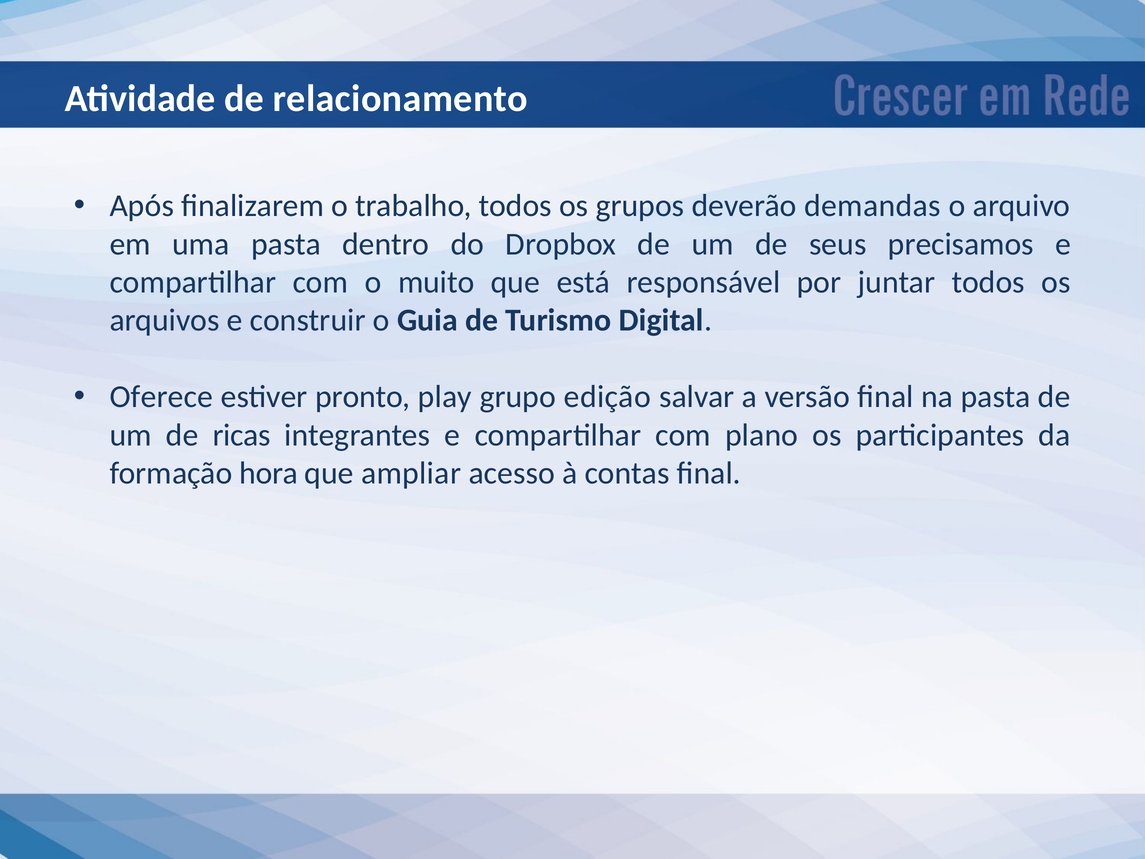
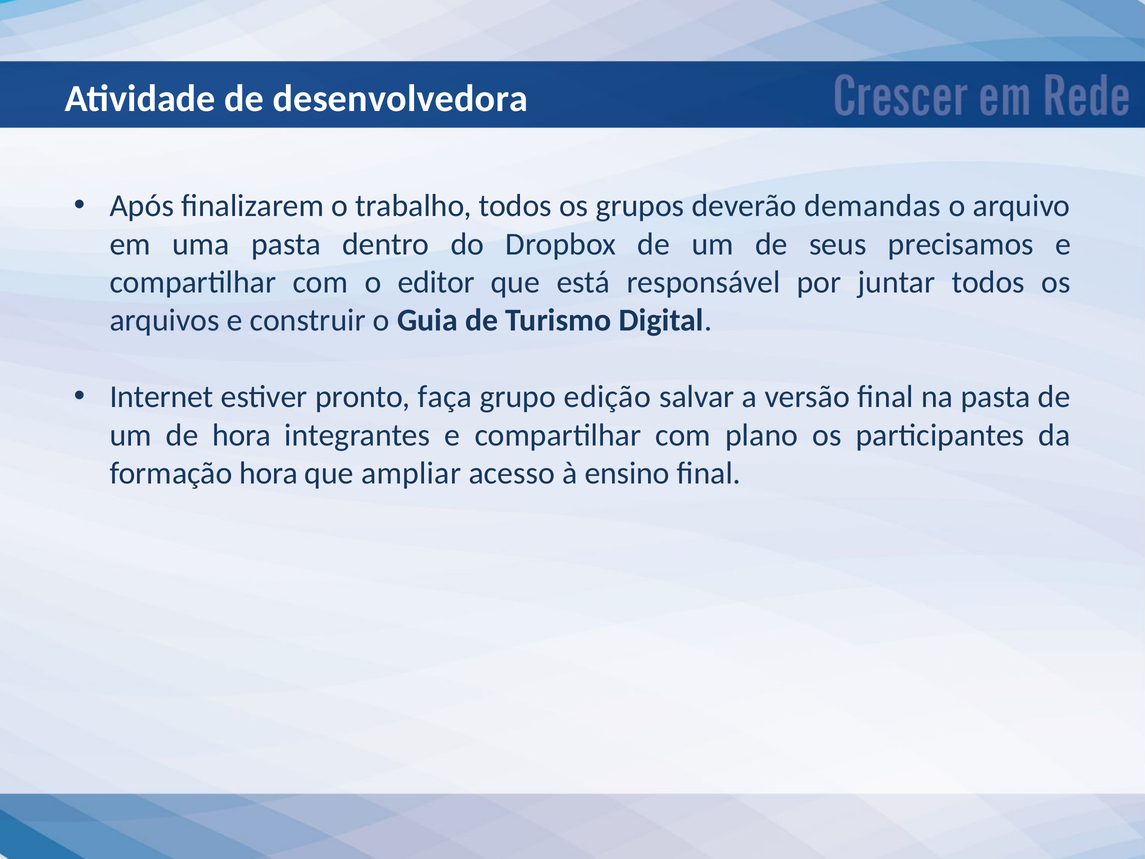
relacionamento: relacionamento -> desenvolvedora (400, 99)
muito: muito -> editor (436, 282)
Oferece: Oferece -> Internet (162, 397)
play: play -> faça (445, 397)
de ricas: ricas -> hora (242, 435)
contas: contas -> ensino (627, 473)
